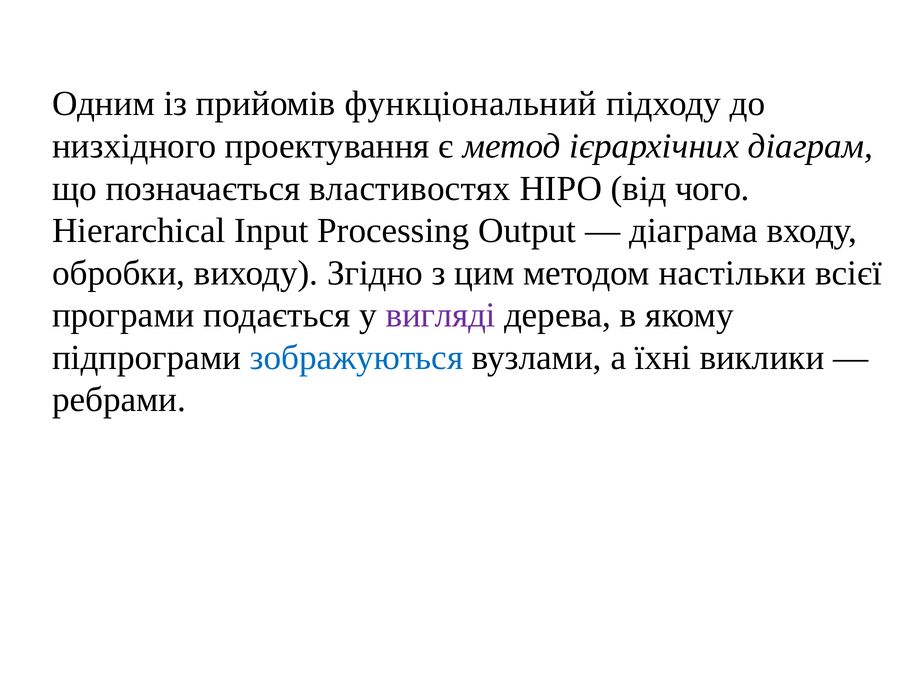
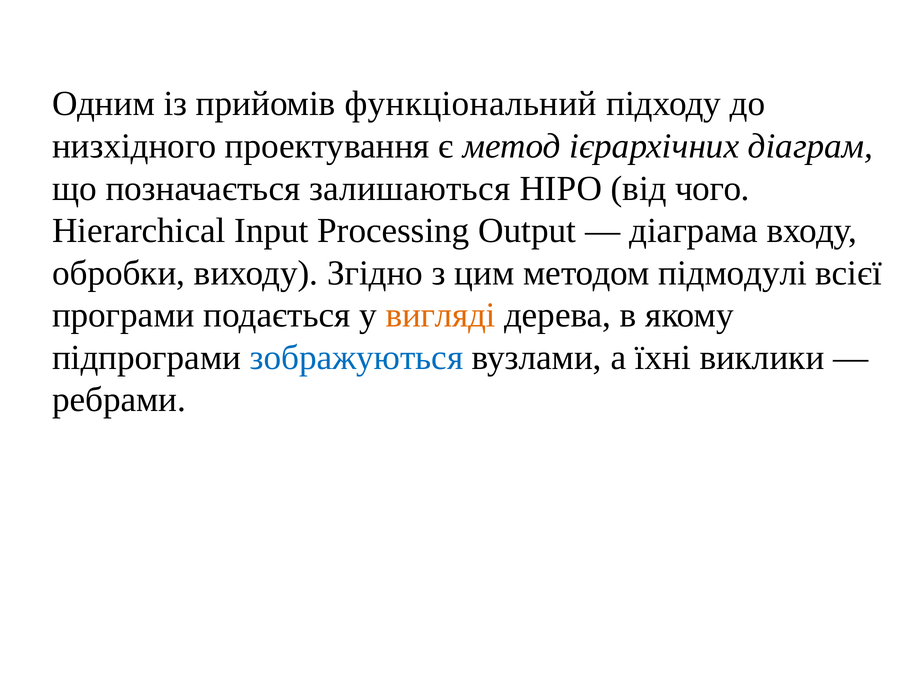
властивостях: властивостях -> залишаються (410, 189)
настільки: настільки -> підмодулі (733, 273)
вигляді colour: purple -> orange (441, 315)
